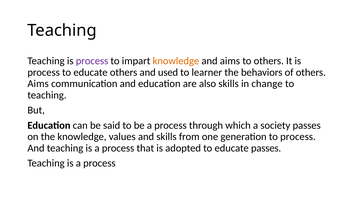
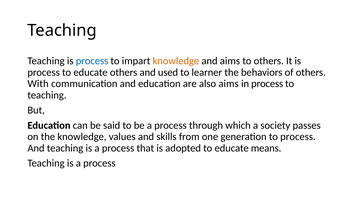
process colour: purple -> blue (92, 61)
Aims: Aims -> With (38, 84)
also skills: skills -> aims (229, 84)
in change: change -> process (267, 84)
educate passes: passes -> means (266, 148)
